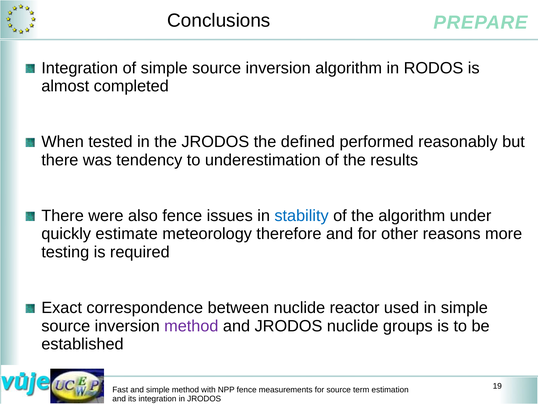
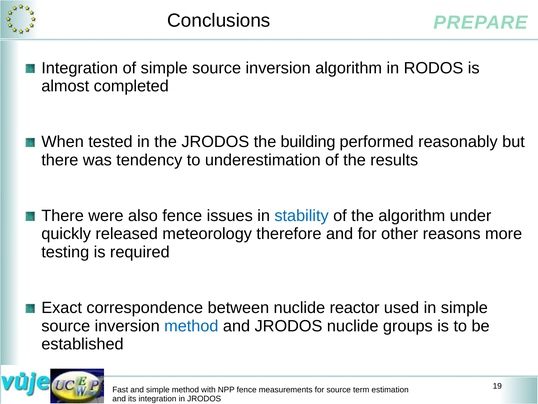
defined: defined -> building (308, 142)
estimate: estimate -> released (127, 234)
method colour: purple -> blue (191, 326)
